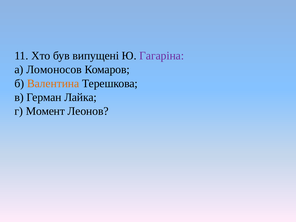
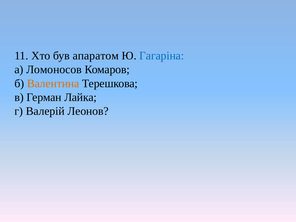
випущені: випущені -> апаратом (96, 56)
Гагаріна colour: purple -> blue (162, 56)
Момент: Момент -> Валерій (45, 111)
